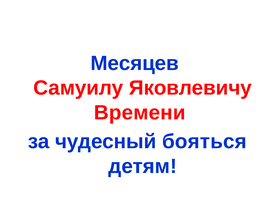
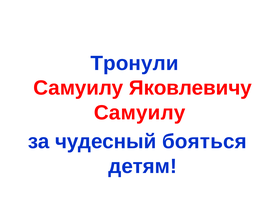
Месяцев: Месяцев -> Тронули (135, 63)
Времени: Времени -> Самуилу (140, 113)
